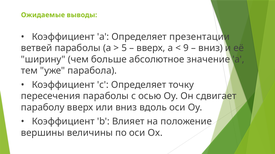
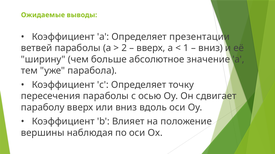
5: 5 -> 2 (124, 48)
9: 9 -> 1 (186, 48)
величины: величины -> наблюдая (90, 133)
